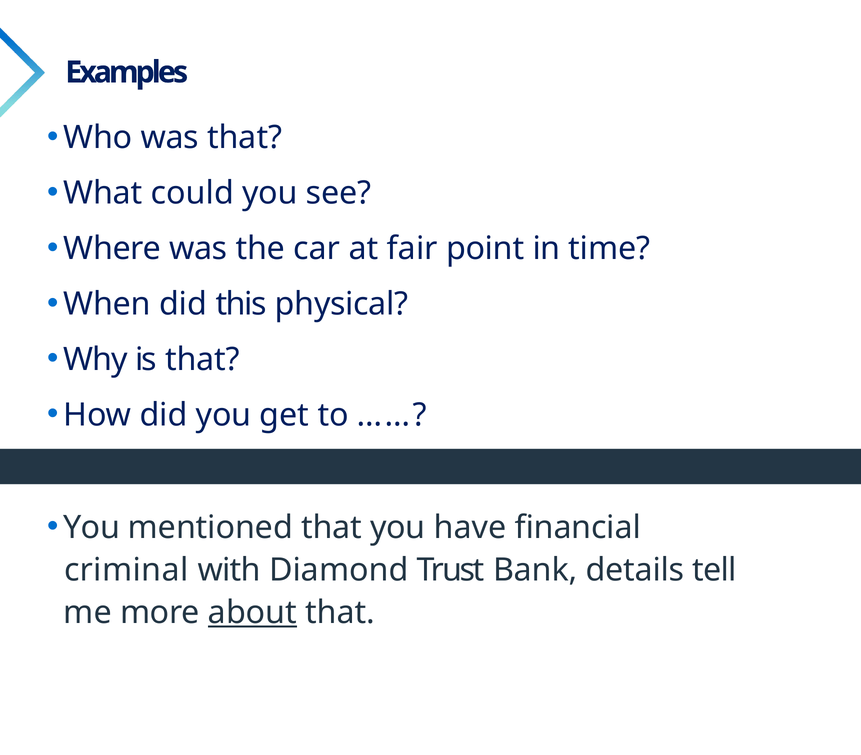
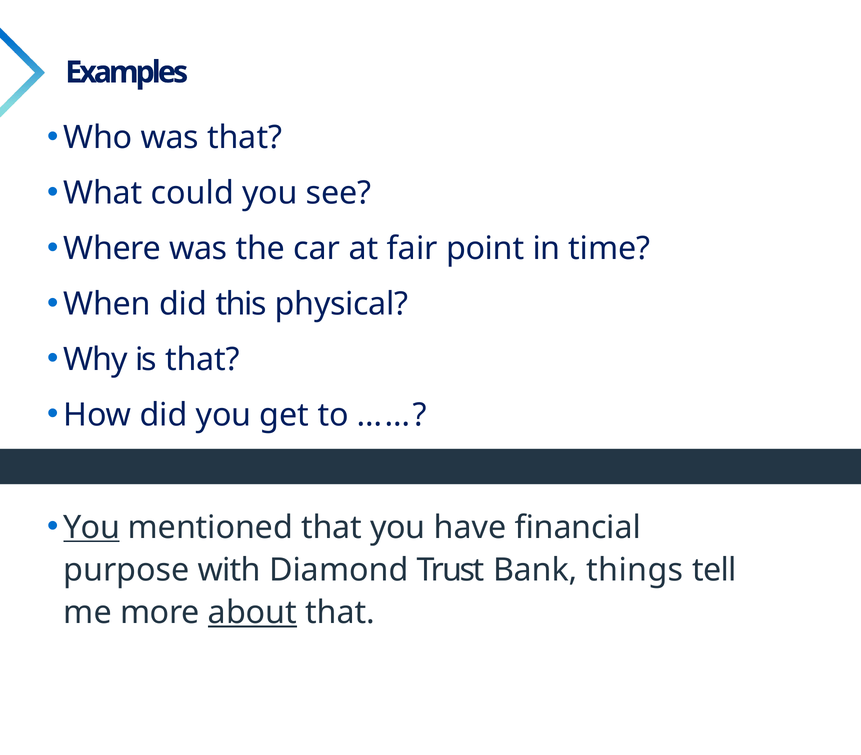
You underline: none -> present (92, 527)
criminal: criminal -> purpose (126, 570)
details: details -> things (635, 570)
